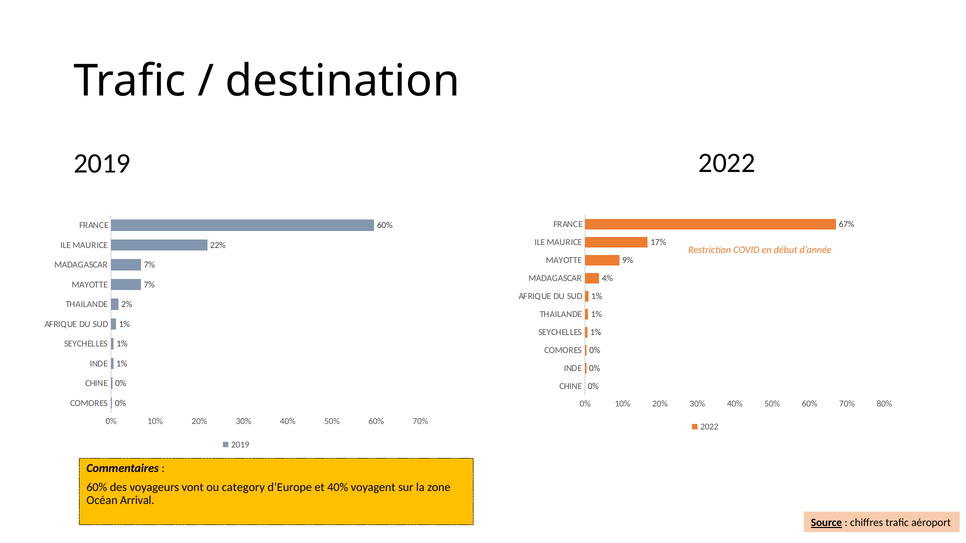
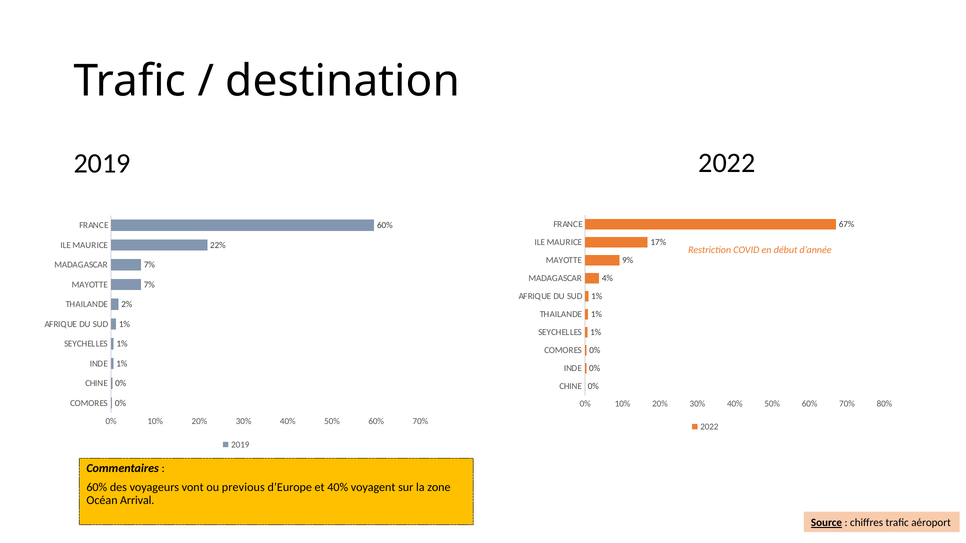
category: category -> previous (243, 488)
